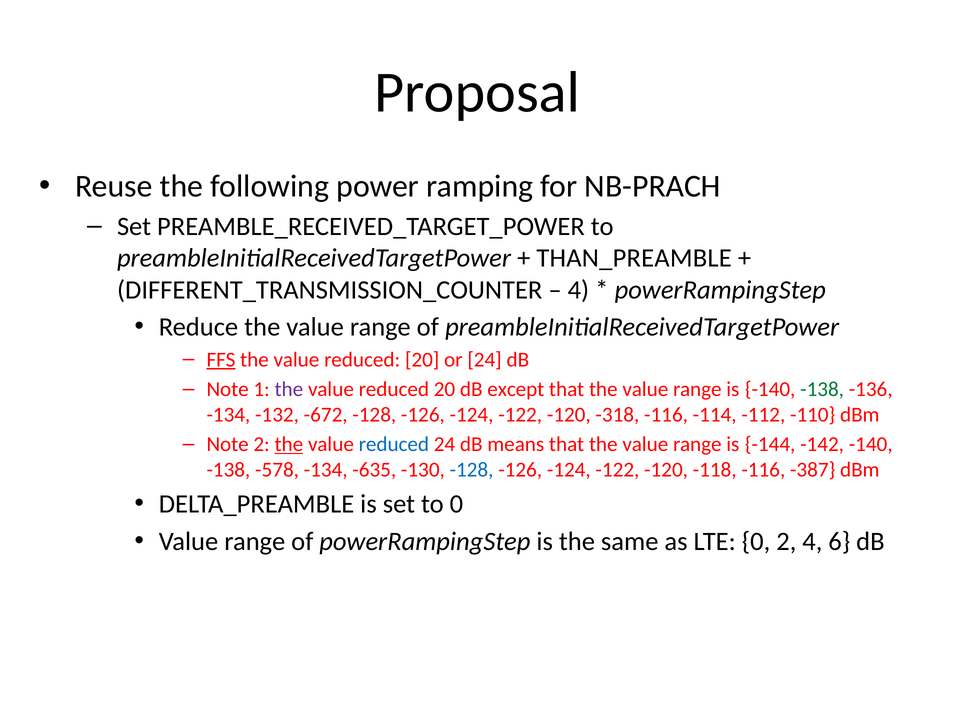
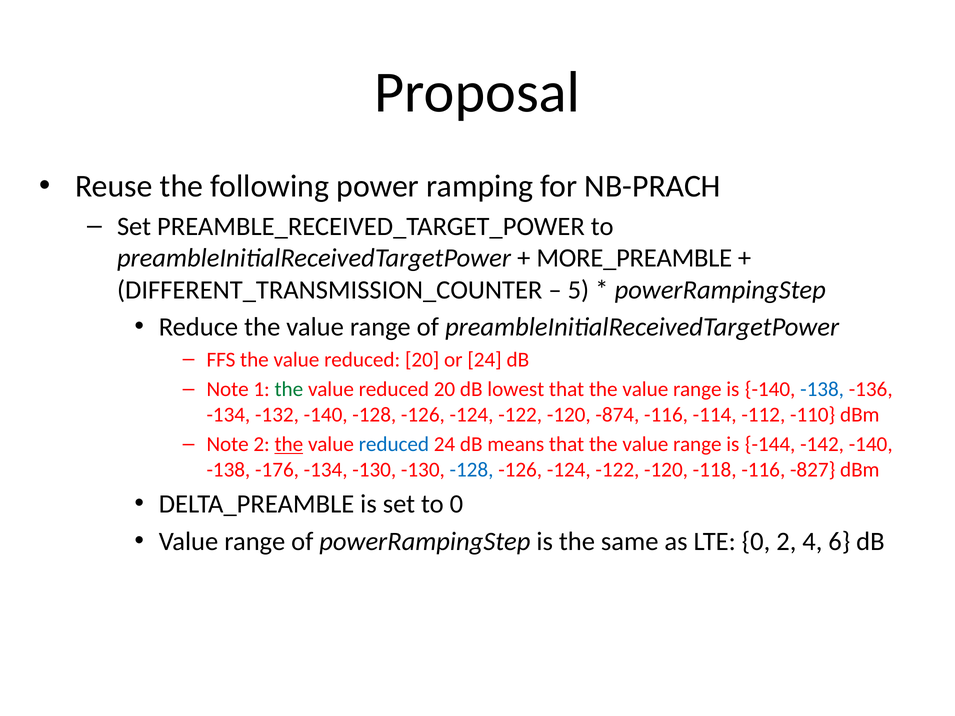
THAN_PREAMBLE: THAN_PREAMBLE -> MORE_PREAMBLE (634, 258)
4: 4 -> 5 (578, 290)
FFS underline: present -> none (221, 360)
the colour: purple -> green (289, 389)
except: except -> lowest (516, 389)
-138 colour: green -> blue (822, 389)
-132 -672: -672 -> -140 (326, 415)
-318: -318 -> -874 (617, 415)
-578: -578 -> -176 (277, 470)
-134 -635: -635 -> -130 (374, 470)
-387: -387 -> -827 (813, 470)
